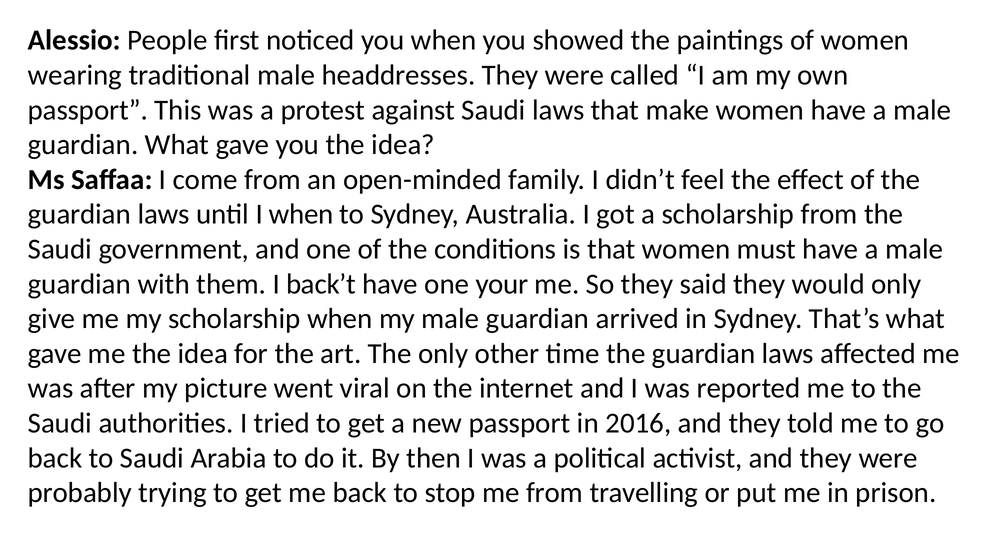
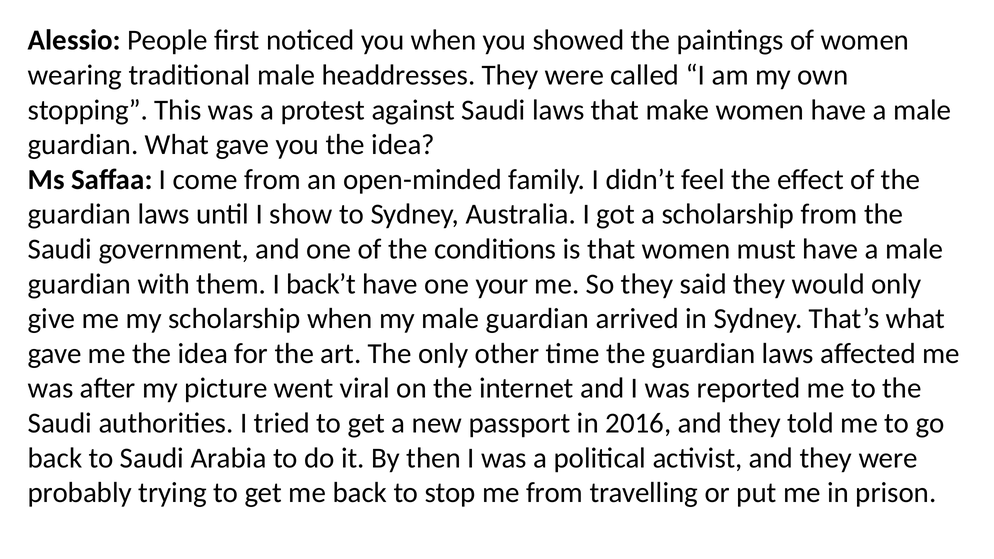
passport: passport -> stopping (88, 110)
I when: when -> show (301, 214)
